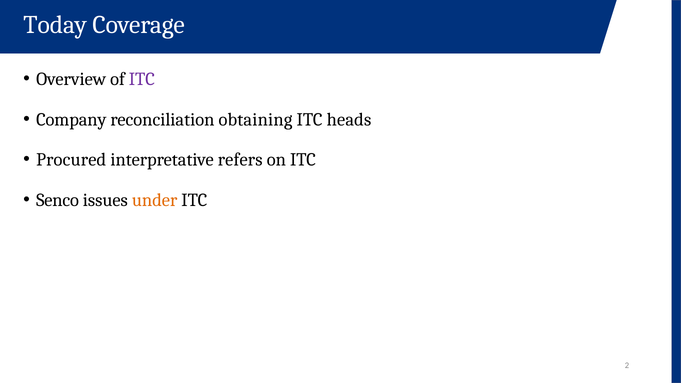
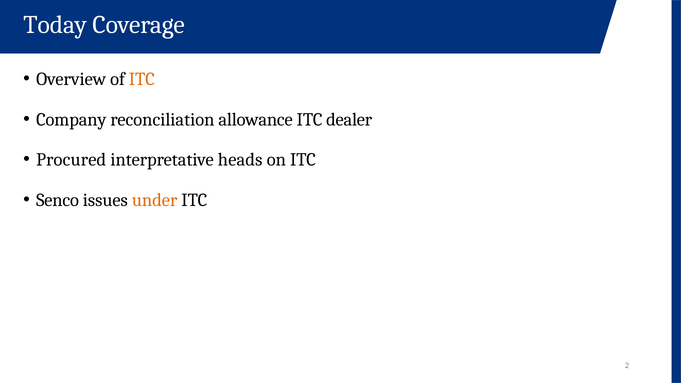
ITC colour: purple -> orange (142, 79)
obtaining: obtaining -> allowance (256, 120)
heads: heads -> dealer (349, 120)
refers: refers -> heads (240, 160)
